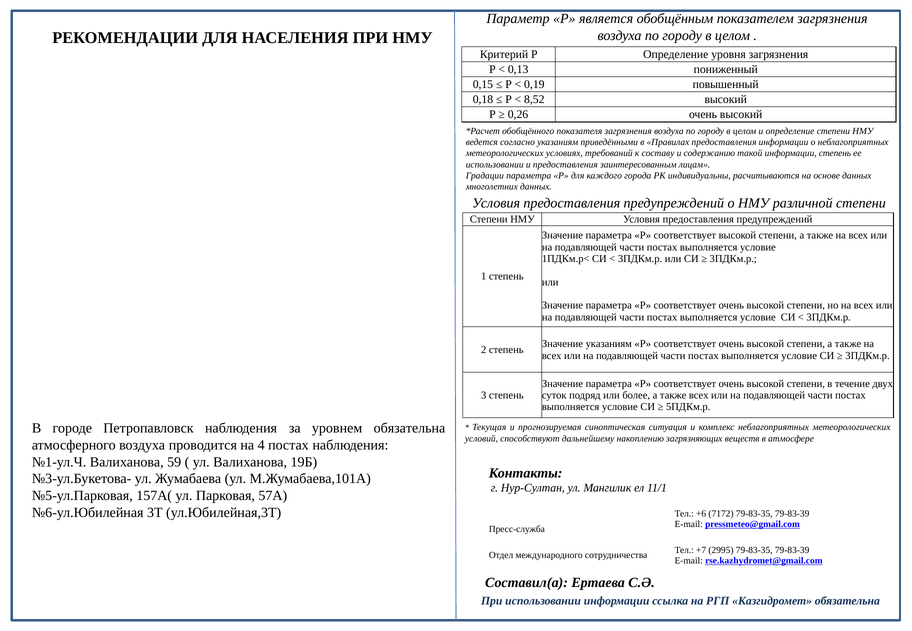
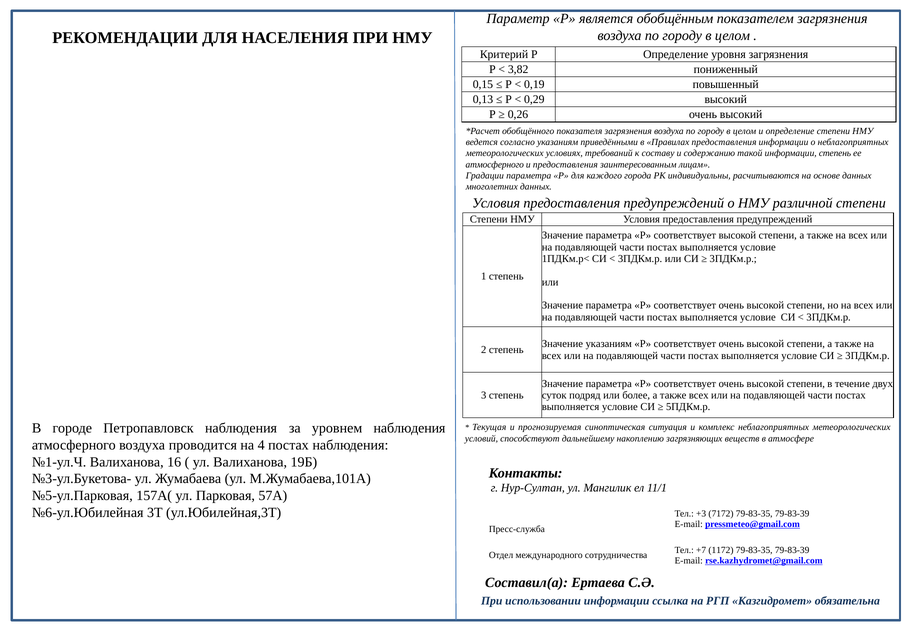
0,13: 0,13 -> 3,82 (518, 69)
0,18: 0,18 -> 0,13 (483, 99)
8,52: 8,52 -> 0,29 (534, 99)
использовании: использовании -> атмосферного (495, 165)
уровнем обязательна: обязательна -> наблюдения (410, 429)
59: 59 -> 16 (174, 462)
+6: +6 -> +3 (701, 514)
2995: 2995 -> 1172 (721, 550)
